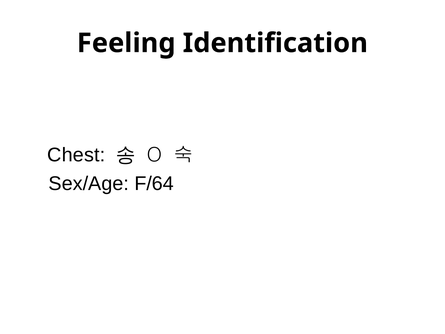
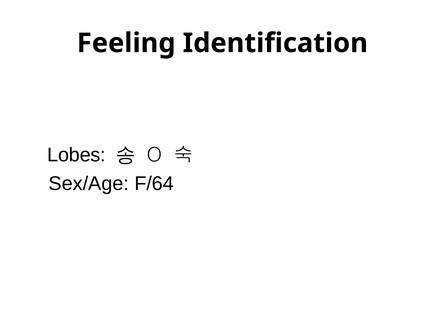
Chest: Chest -> Lobes (76, 155)
